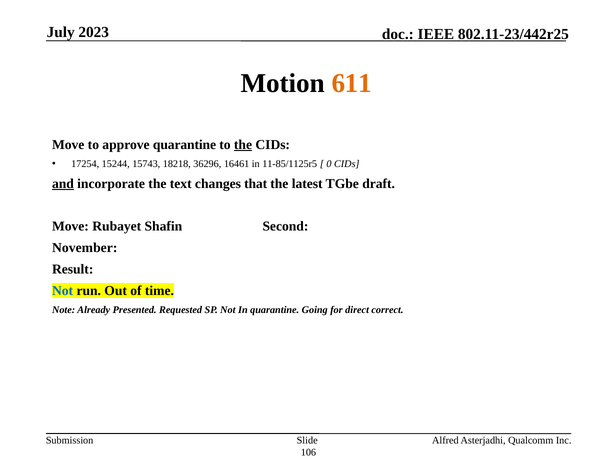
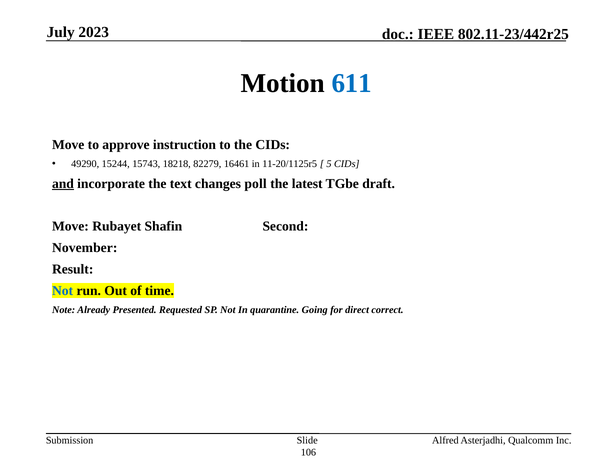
611 colour: orange -> blue (352, 83)
approve quarantine: quarantine -> instruction (184, 145)
the underline: present -> none (243, 145)
17254: 17254 -> 49290 (85, 164)
36296: 36296 -> 82279 (207, 164)
11-85/1125r5: 11-85/1125r5 -> 11-20/1125r5 (290, 164)
0: 0 -> 5 (329, 164)
that: that -> poll (256, 184)
